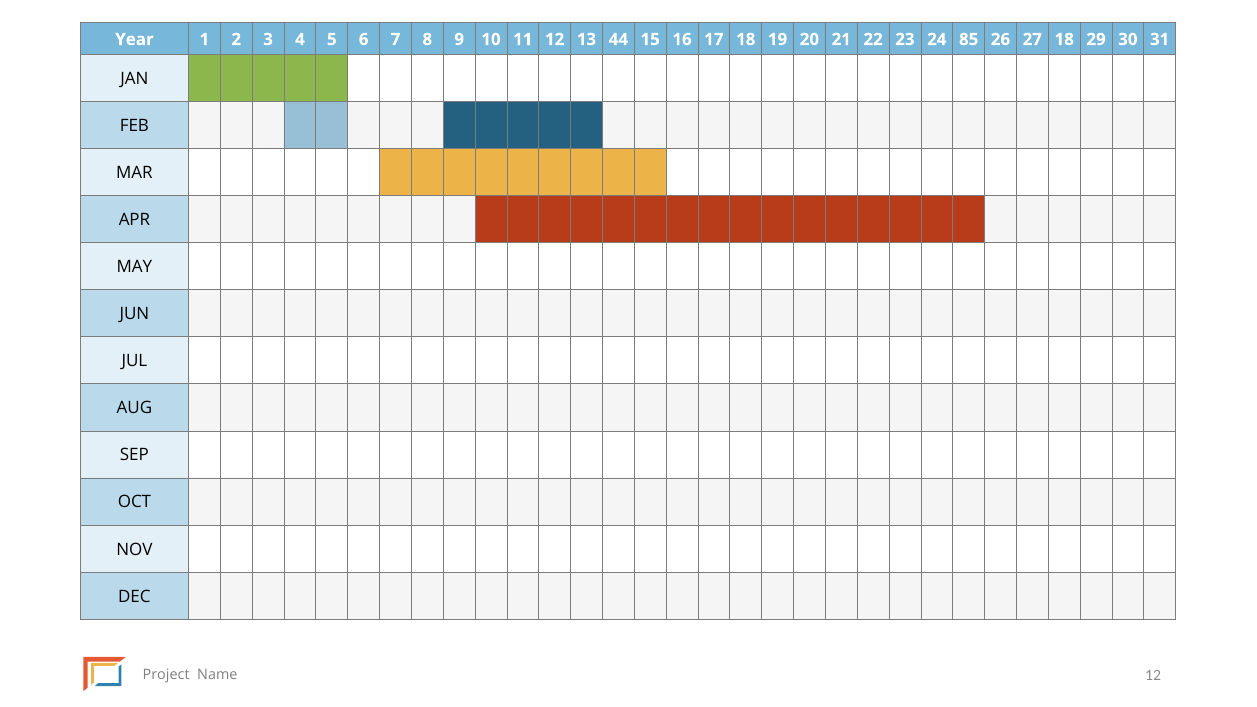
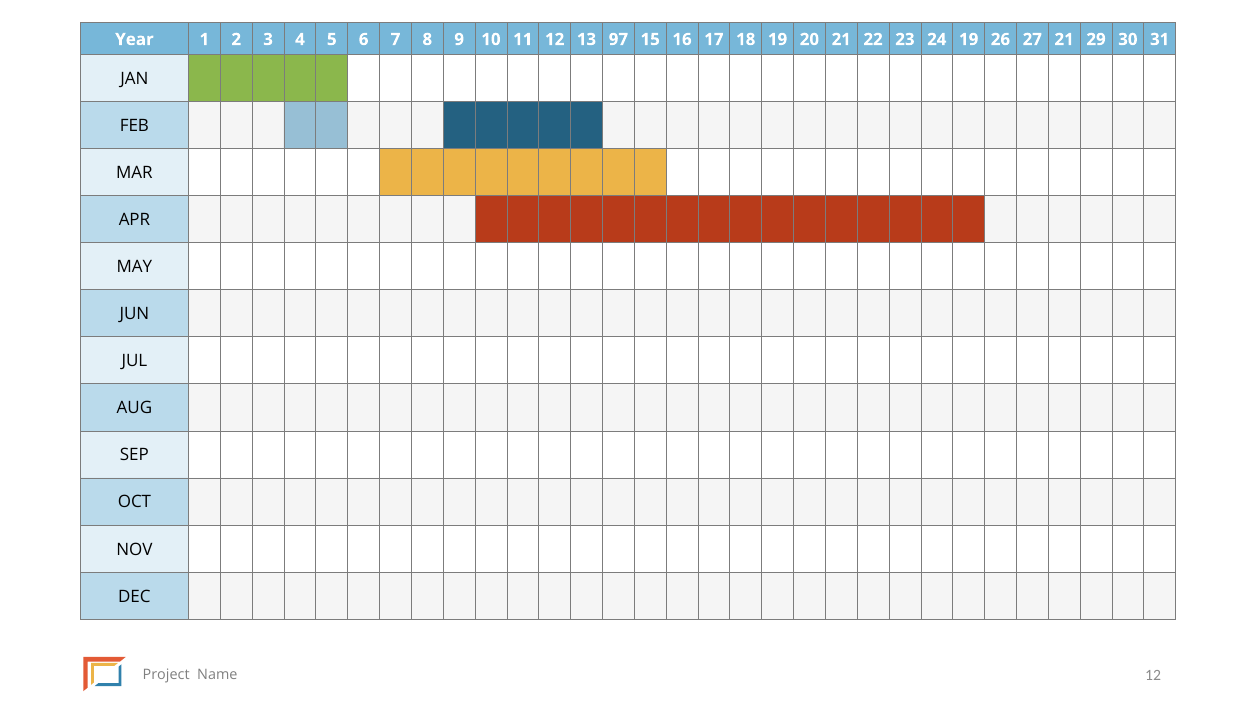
44: 44 -> 97 (618, 39)
24 85: 85 -> 19 (969, 39)
27 18: 18 -> 21 (1064, 39)
